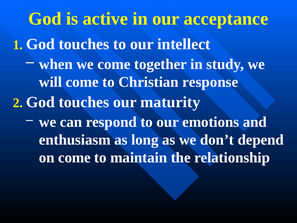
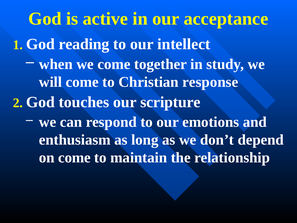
touches: touches -> reading (84, 44)
maturity: maturity -> scripture (170, 102)
